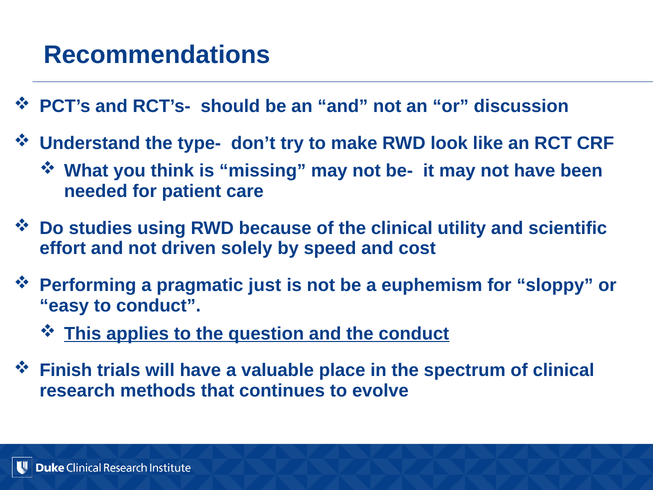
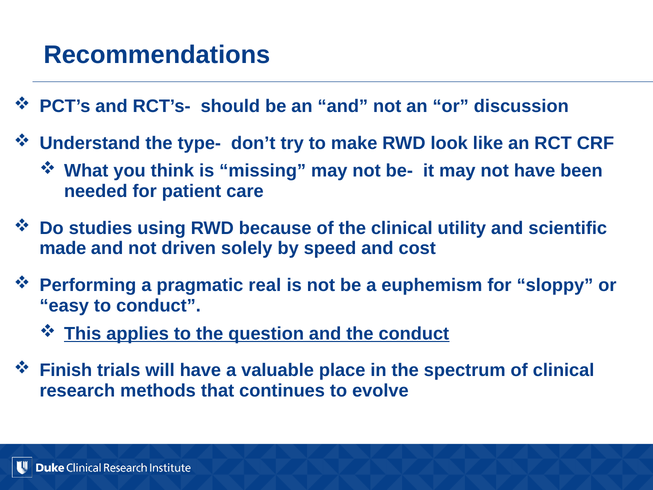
effort: effort -> made (63, 248)
just: just -> real (265, 285)
